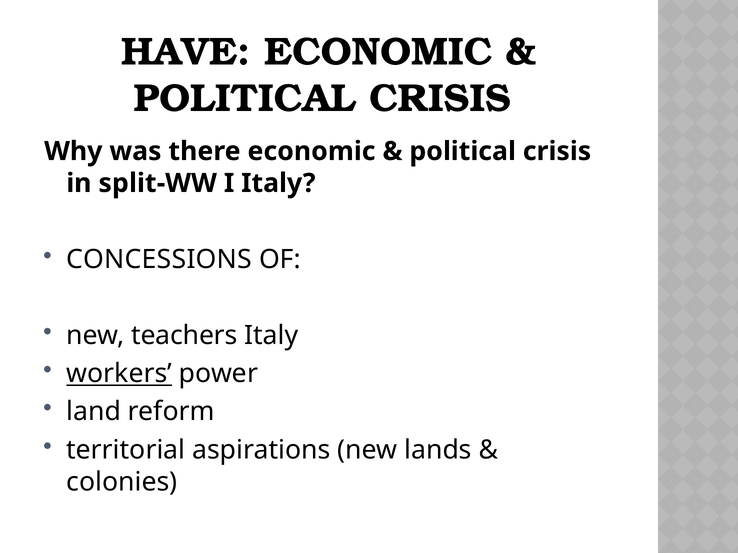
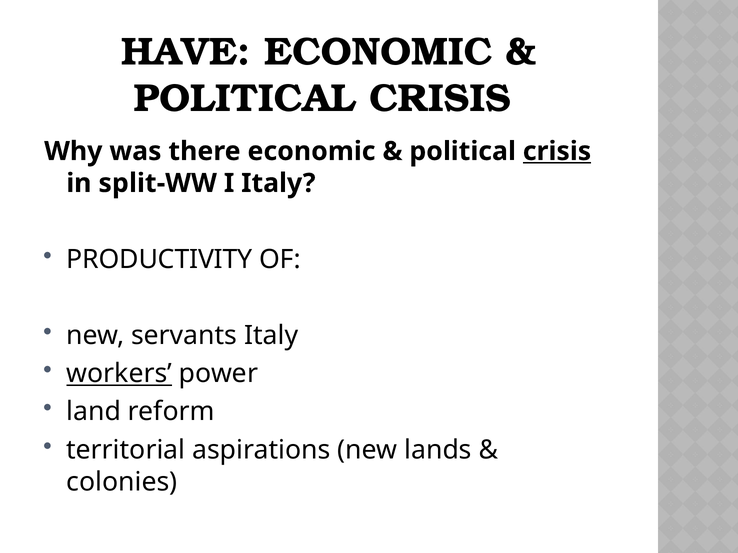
crisis underline: none -> present (557, 151)
CONCESSIONS: CONCESSIONS -> PRODUCTIVITY (159, 260)
teachers: teachers -> servants (184, 336)
